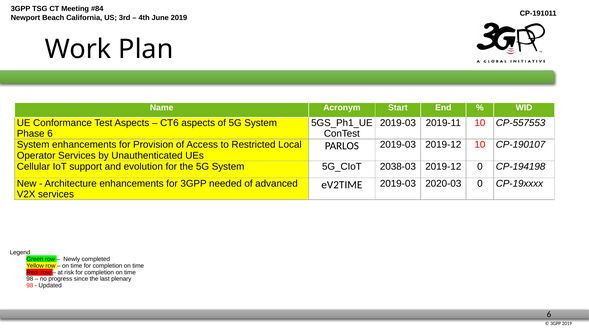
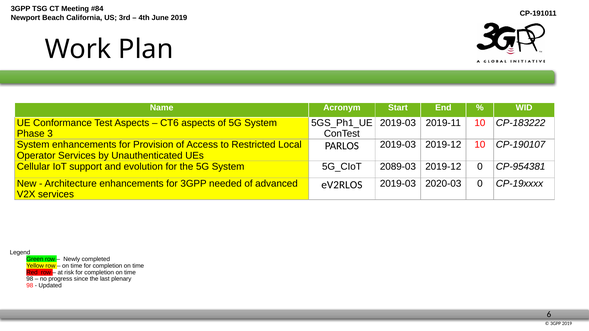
CP-557553: CP-557553 -> CP-183222 (521, 123)
Phase 6: 6 -> 3 (50, 134)
2038-03: 2038-03 -> 2089-03 (398, 167)
CP-194198: CP-194198 -> CP-954381 (521, 167)
eV2TIME: eV2TIME -> eV2RLOS (342, 185)
